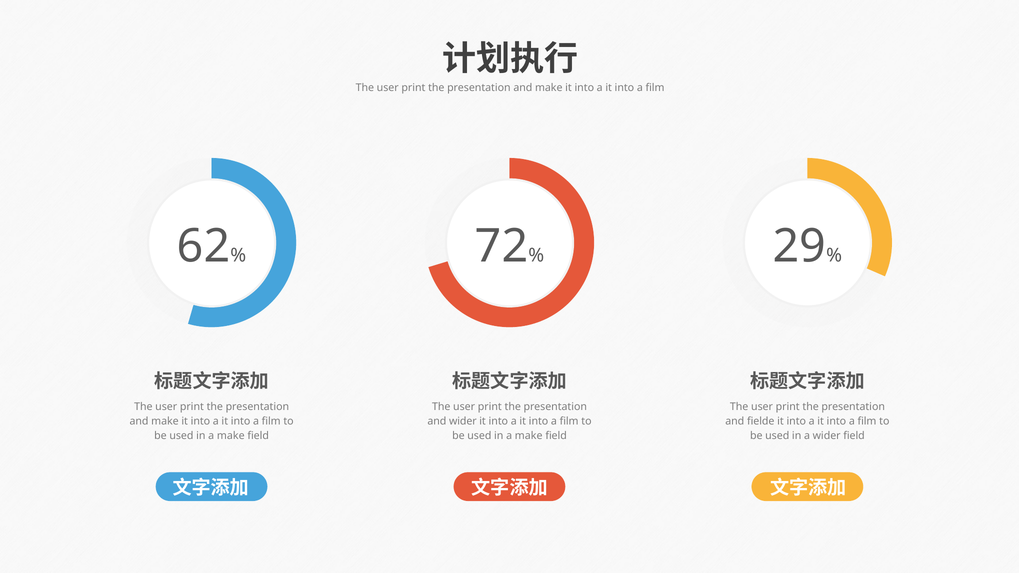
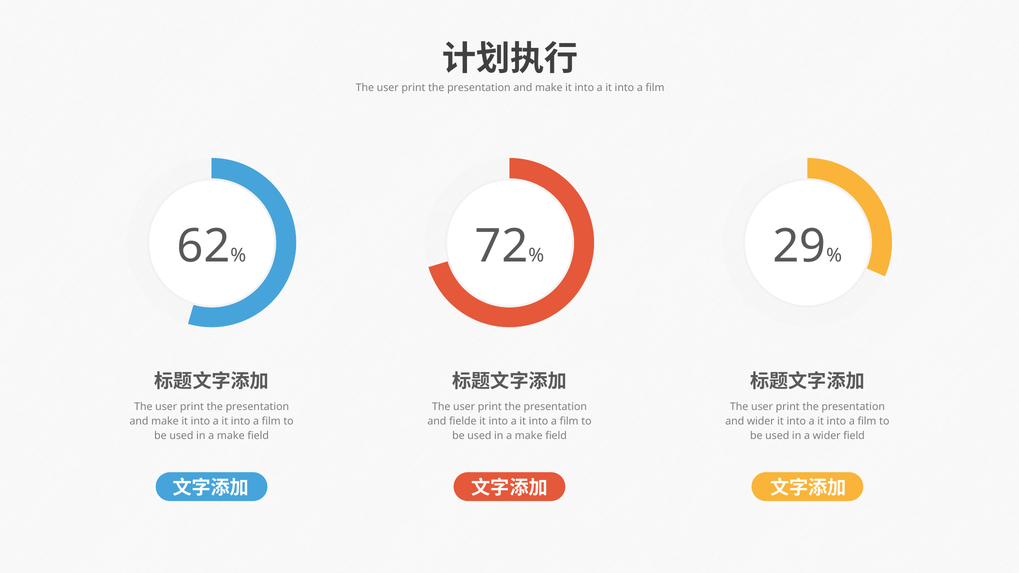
and wider: wider -> fielde (463, 422)
and fielde: fielde -> wider (761, 422)
